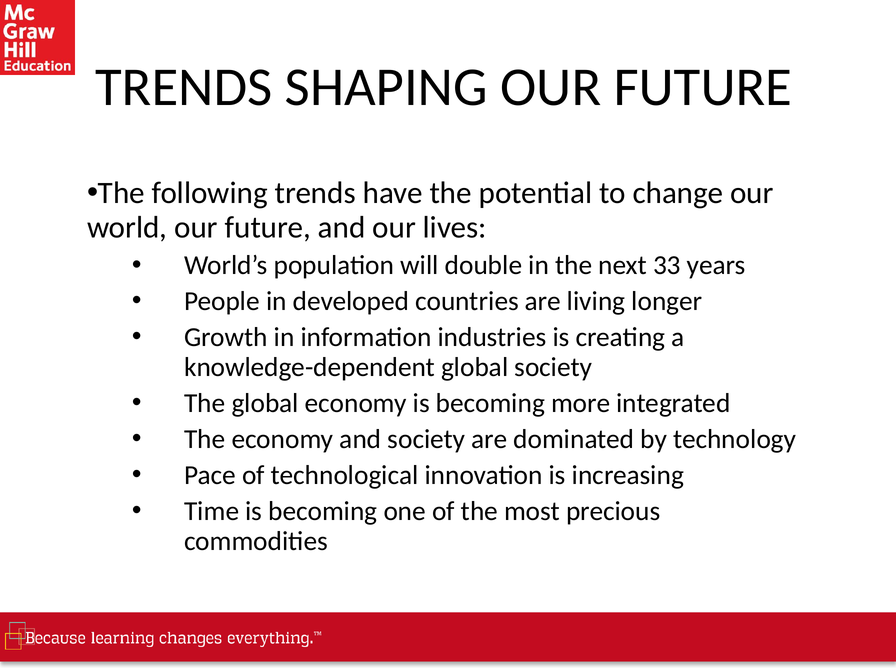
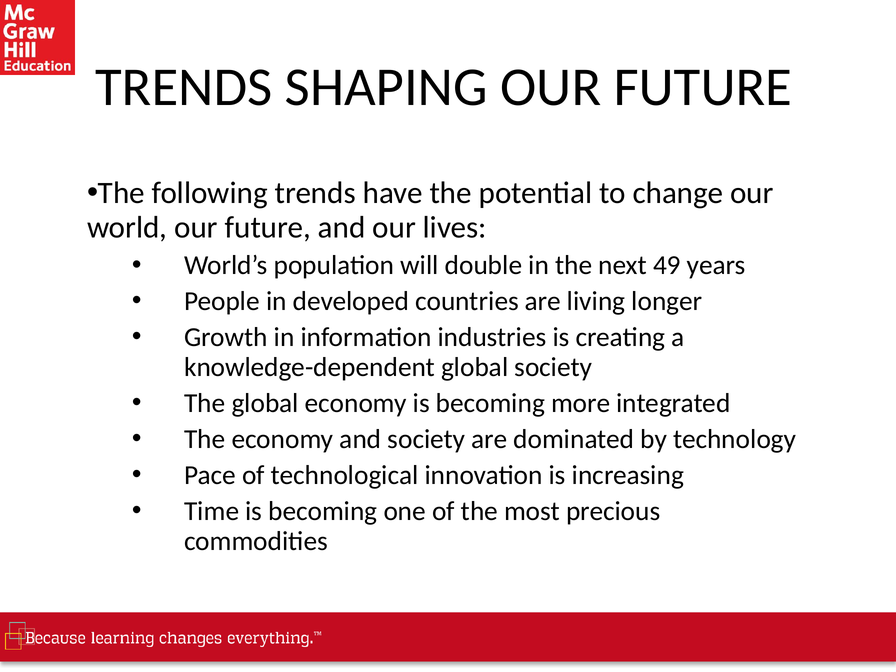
33: 33 -> 49 (667, 265)
